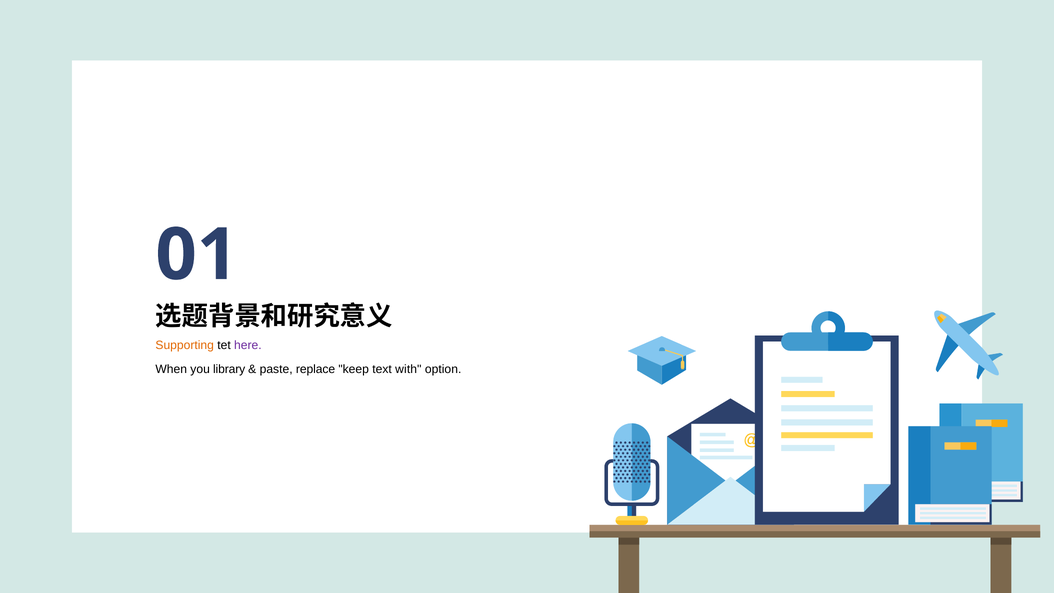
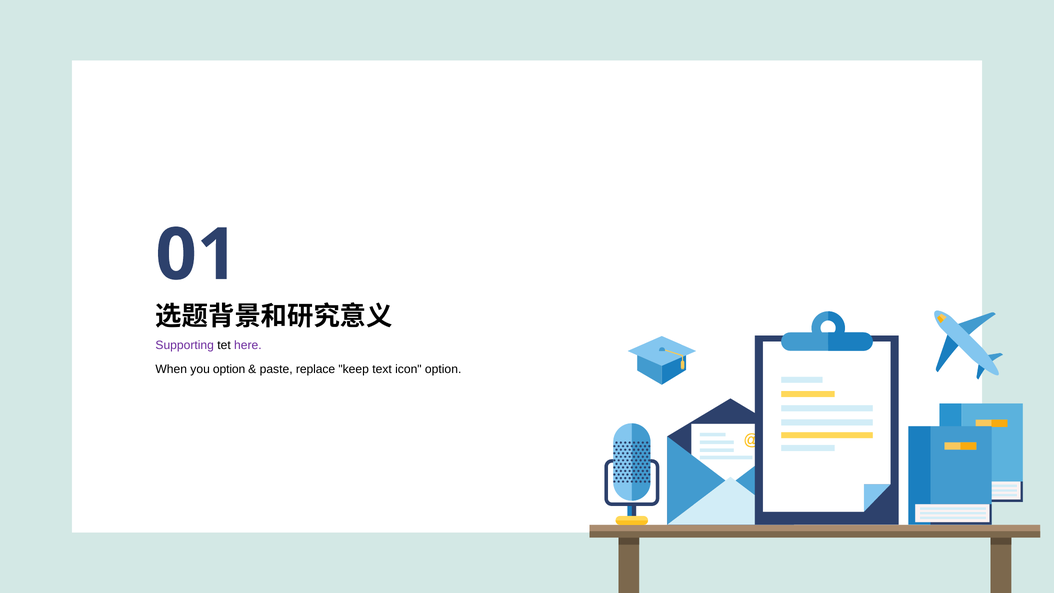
Supporting colour: orange -> purple (185, 345)
you library: library -> option (229, 369)
with: with -> icon (408, 369)
